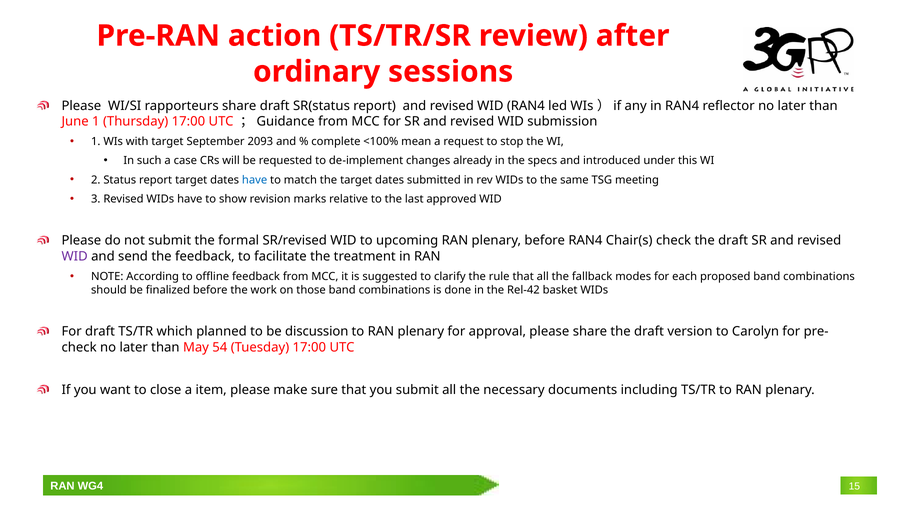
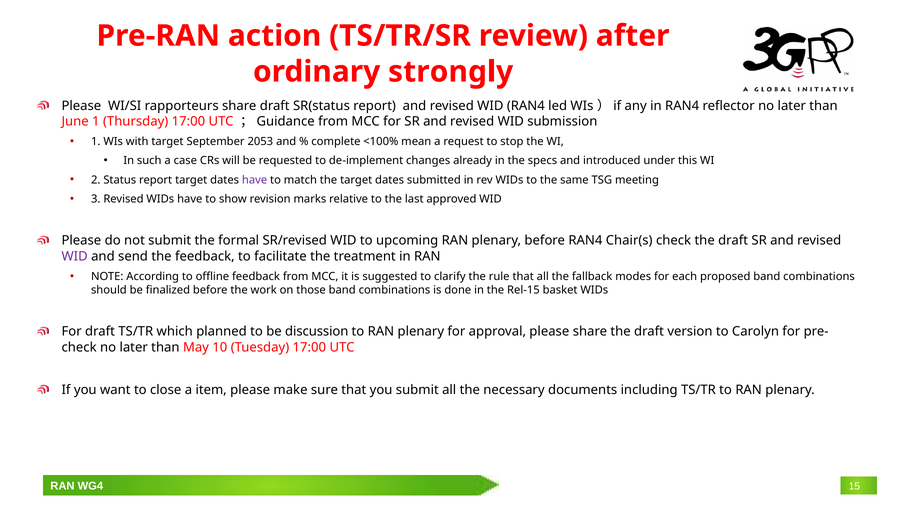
sessions: sessions -> strongly (451, 72)
2093: 2093 -> 2053 (260, 142)
have colour: blue -> purple (255, 180)
Rel-42: Rel-42 -> Rel-15 (523, 290)
54: 54 -> 10 (220, 347)
